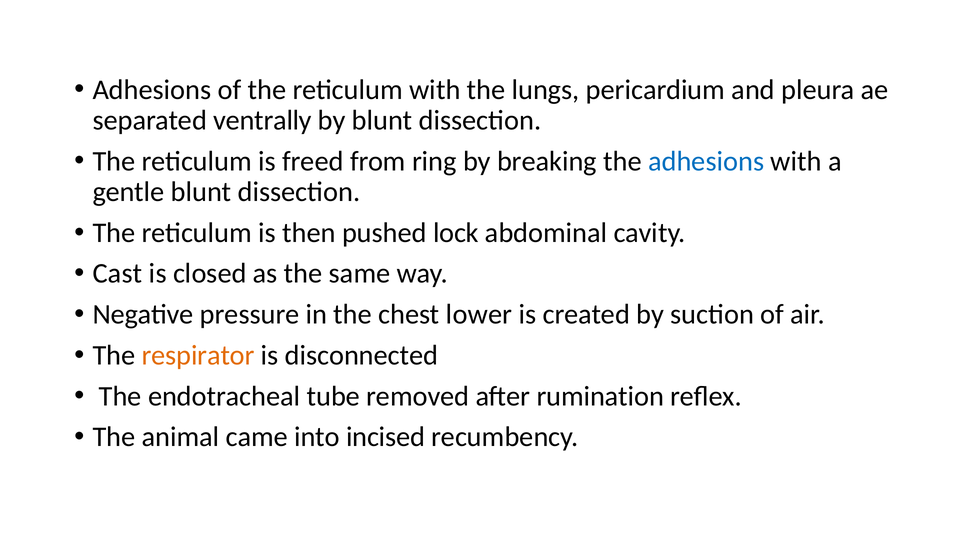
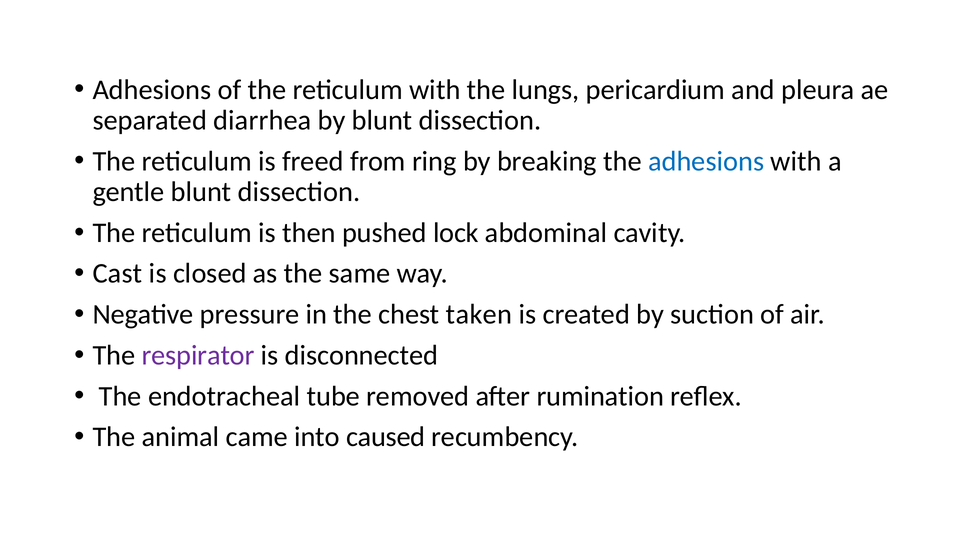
ventrally: ventrally -> diarrhea (262, 120)
lower: lower -> taken (479, 314)
respirator colour: orange -> purple (198, 355)
incised: incised -> caused (386, 437)
